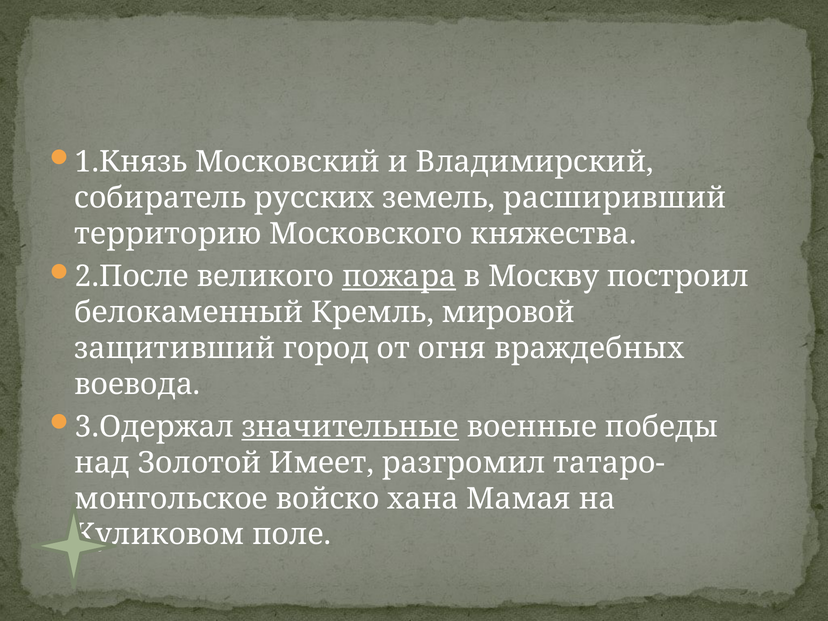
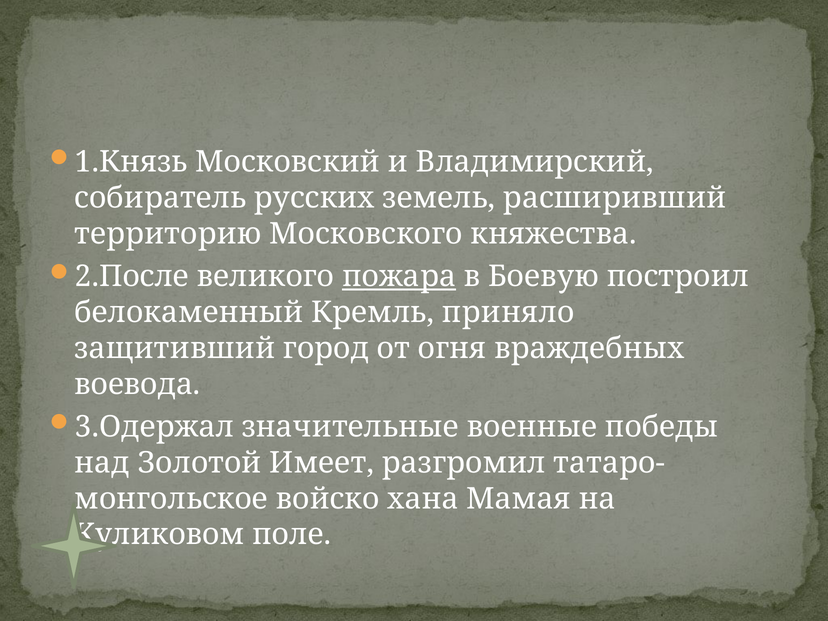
Москву: Москву -> Боевую (543, 277)
мировой: мировой -> приняло (508, 312)
значительные underline: present -> none (350, 427)
